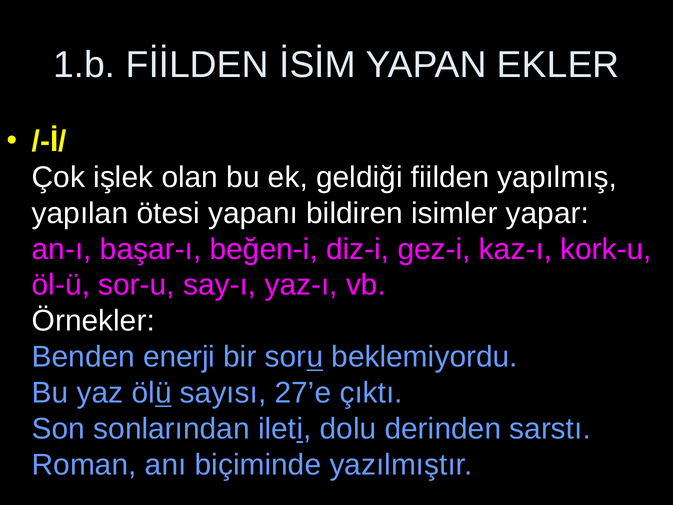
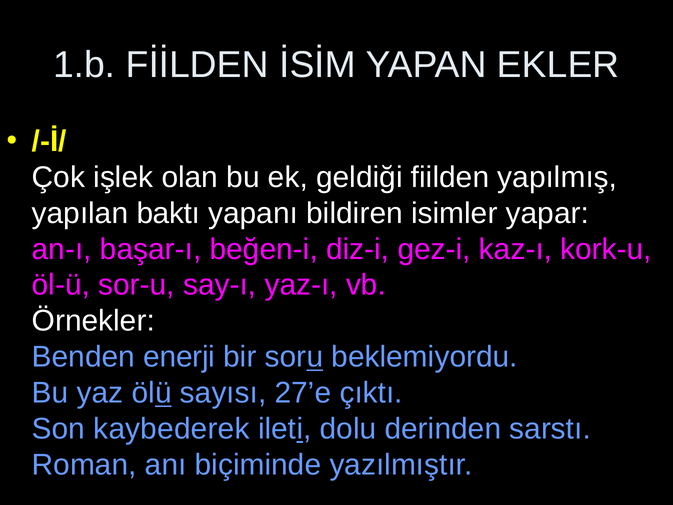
ötesi: ötesi -> baktı (168, 213)
sonlarından: sonlarından -> kaybederek (172, 429)
